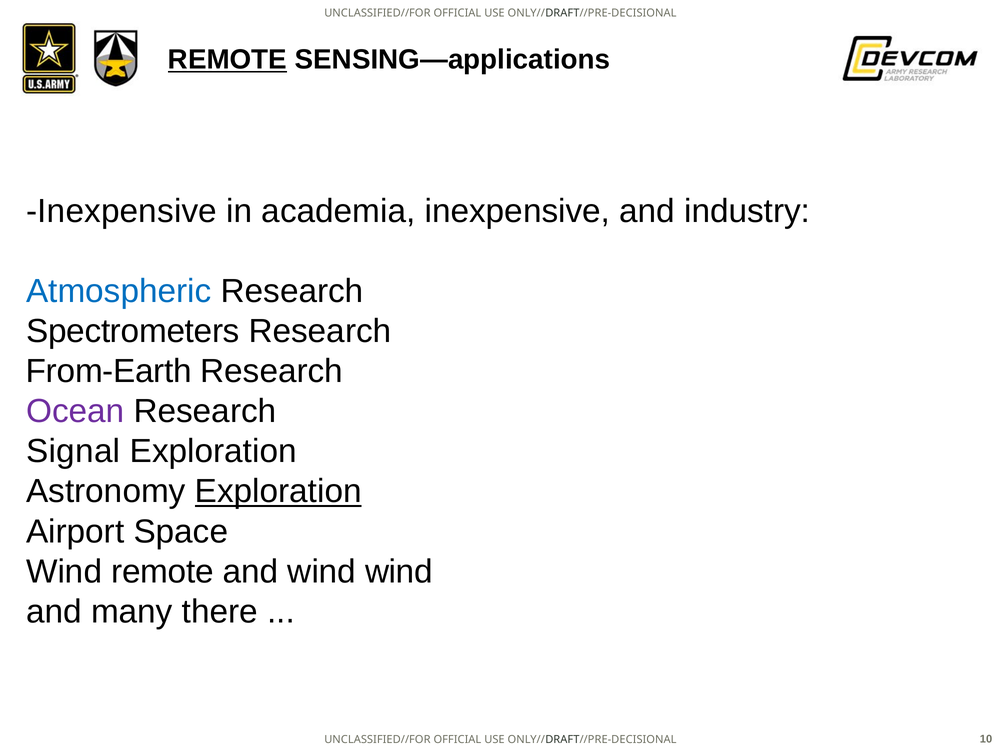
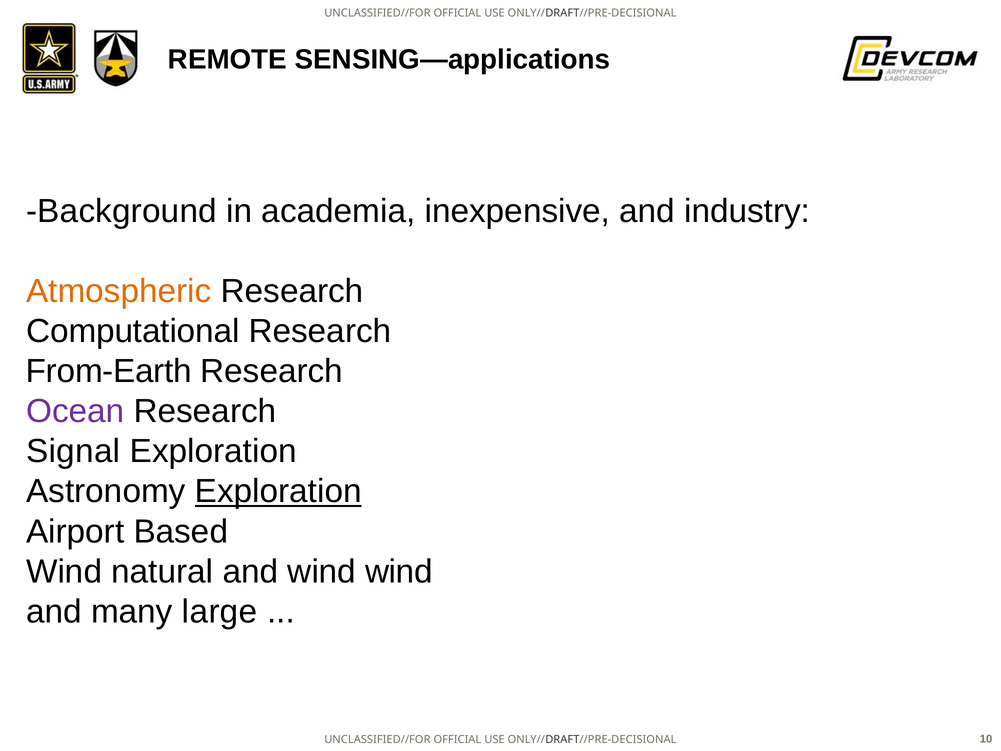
REMOTE underline: present -> none (227, 60)
Inexpensive: Inexpensive -> Background (122, 211)
Atmospheric colour: blue -> orange (119, 291)
Spectrometers: Spectrometers -> Computational (133, 331)
Space: Space -> Based (181, 531)
Wind remote: remote -> natural (162, 571)
there: there -> large (220, 611)
